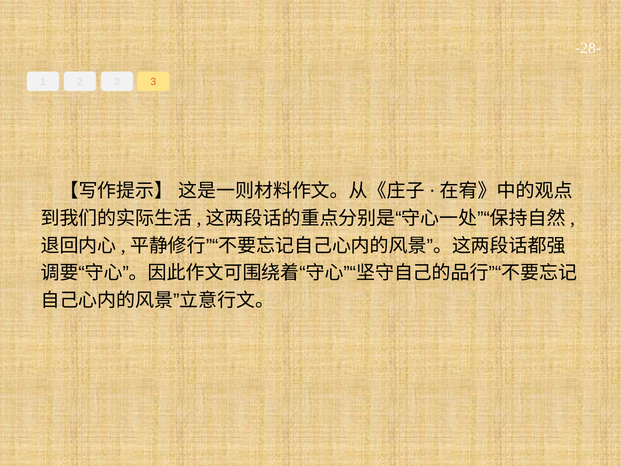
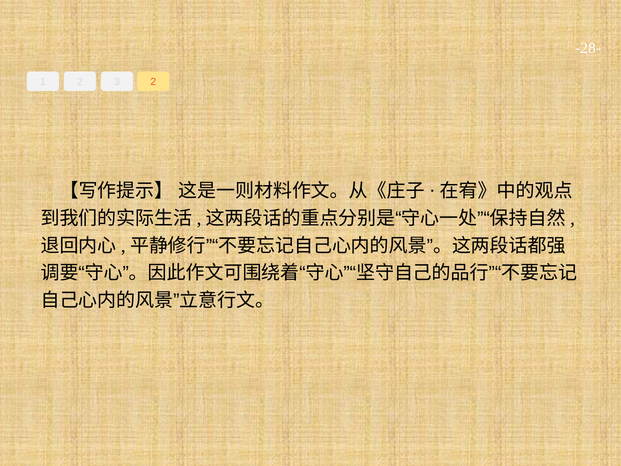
2 3: 3 -> 2 (153, 82)
